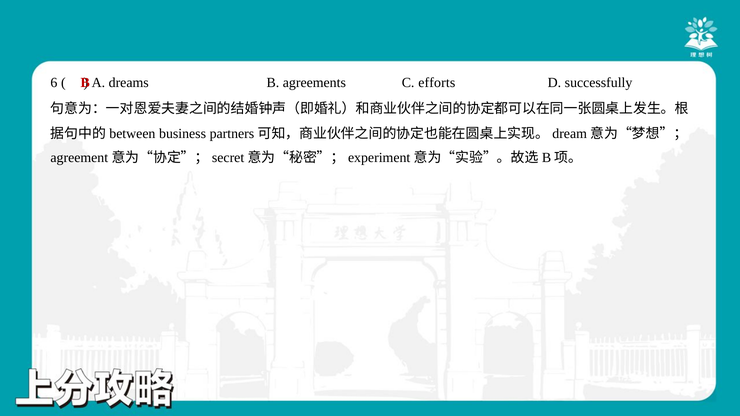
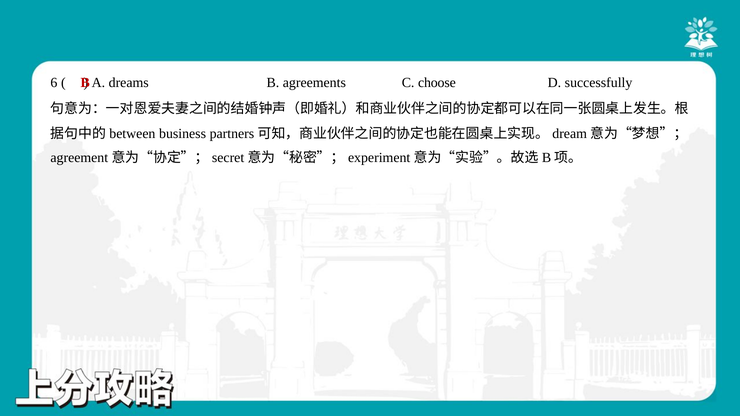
efforts: efforts -> choose (437, 83)
